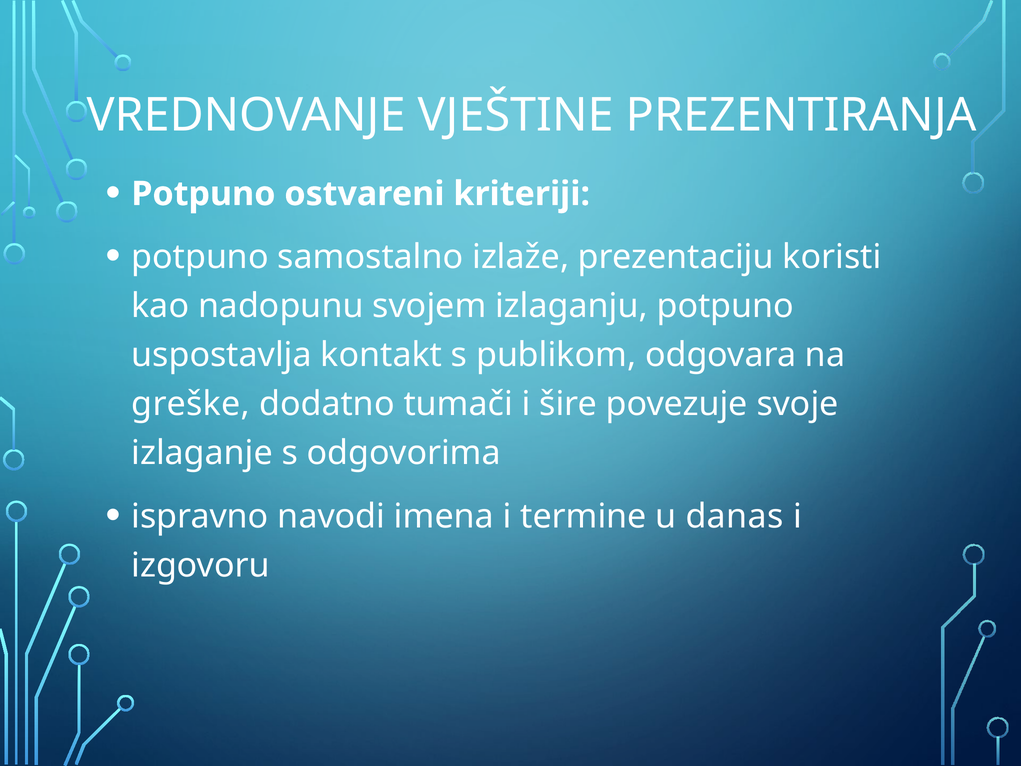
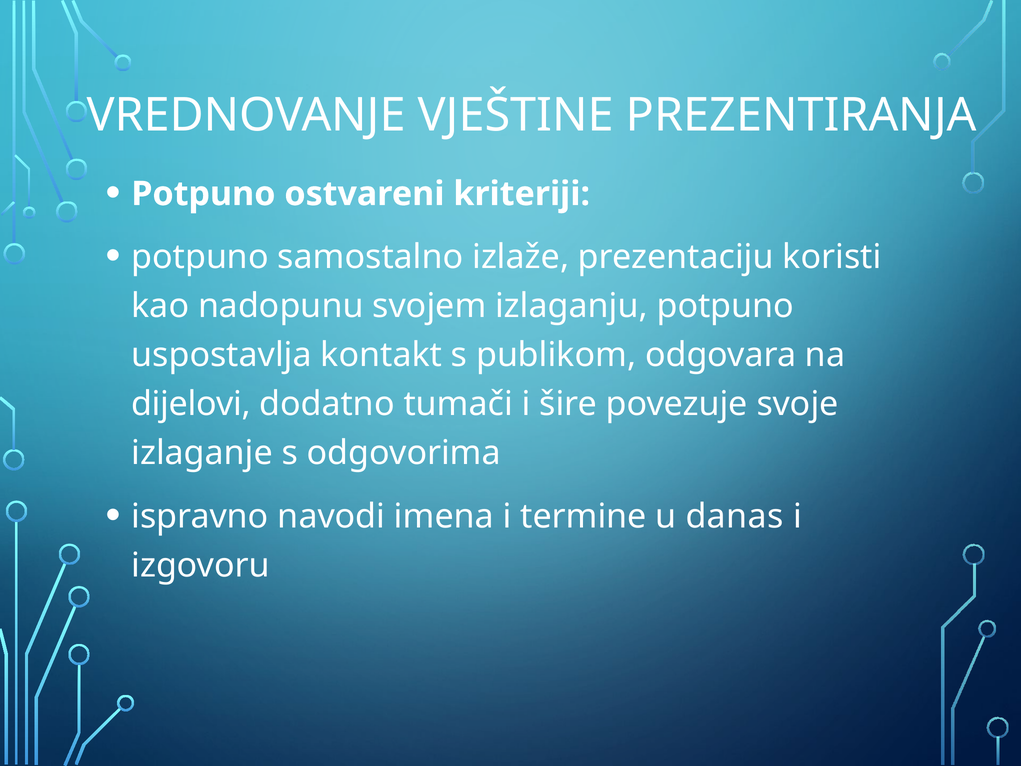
greške: greške -> dijelovi (191, 404)
